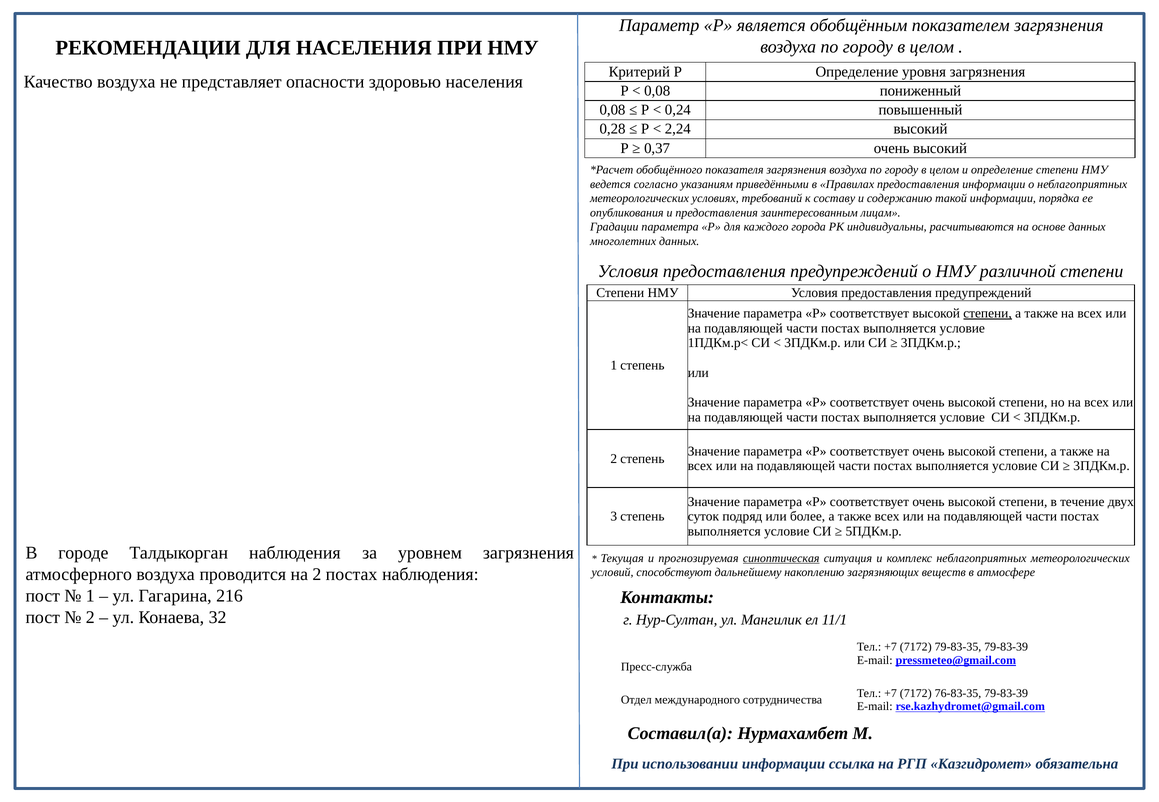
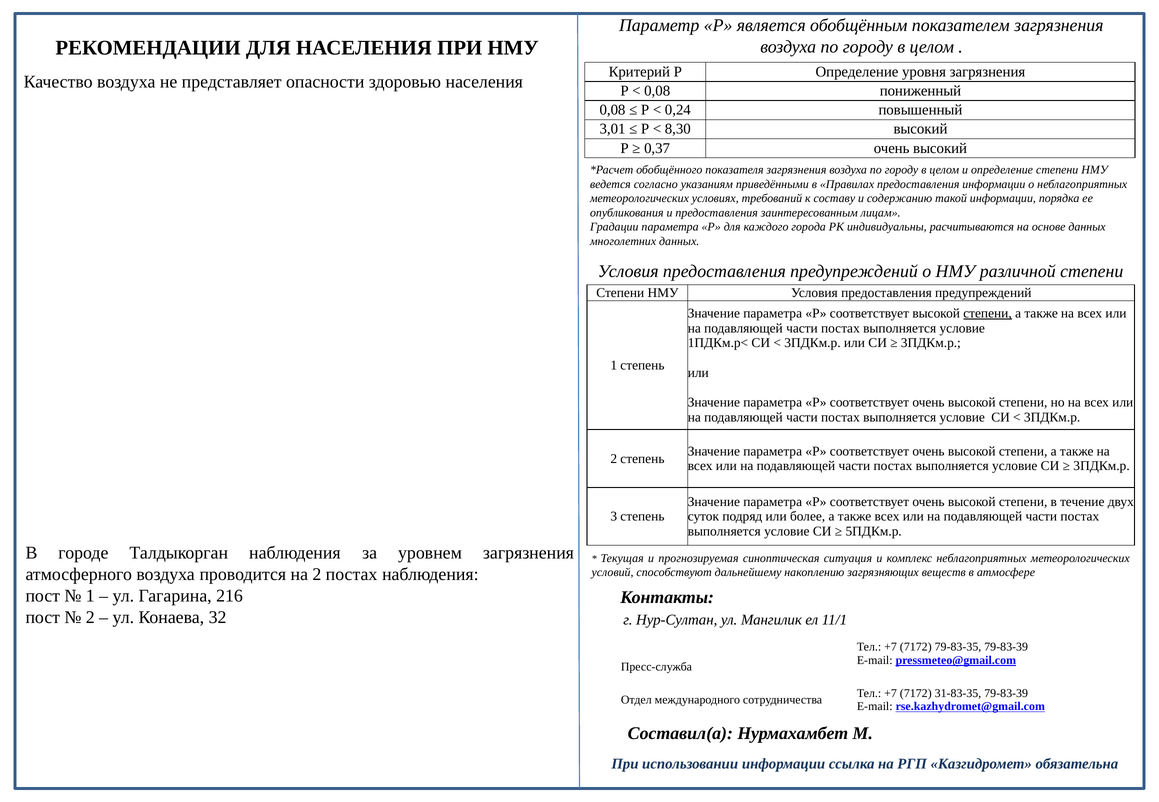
0,28: 0,28 -> 3,01 (613, 129)
2,24: 2,24 -> 8,30 (678, 129)
синоптическая underline: present -> none (781, 558)
76-83-35: 76-83-35 -> 31-83-35 (958, 694)
